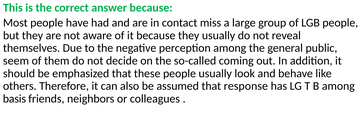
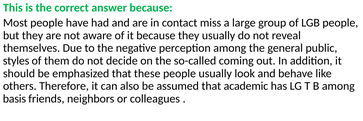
seem: seem -> styles (16, 61)
response: response -> academic (246, 86)
